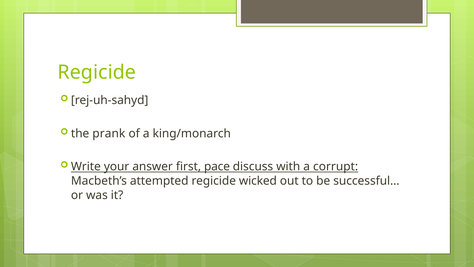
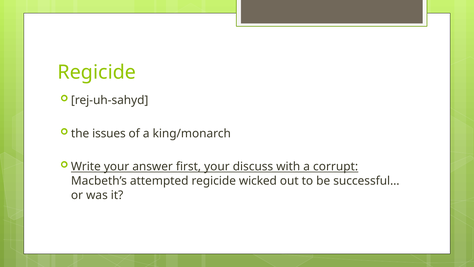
prank: prank -> issues (109, 133)
first pace: pace -> your (217, 166)
